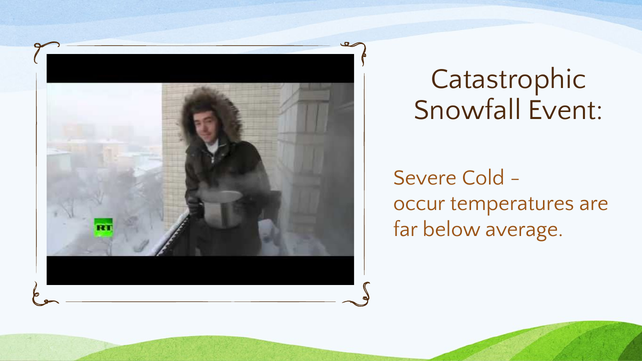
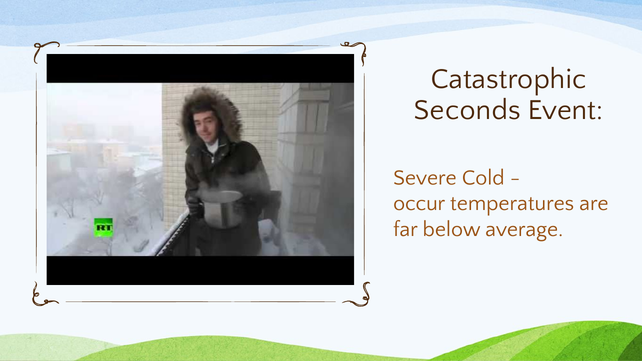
Snowfall: Snowfall -> Seconds (467, 110)
